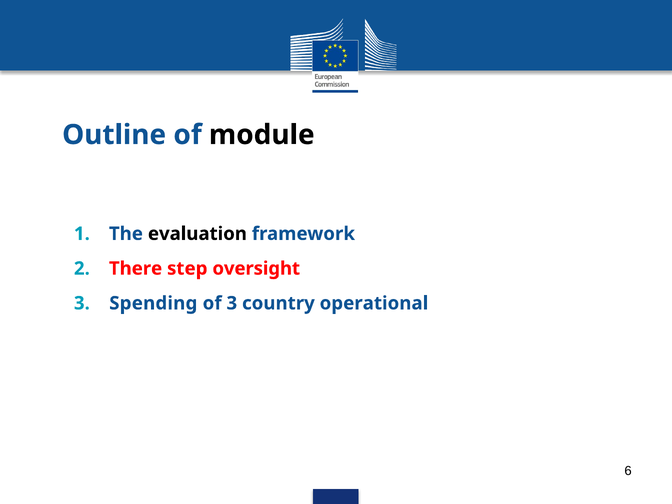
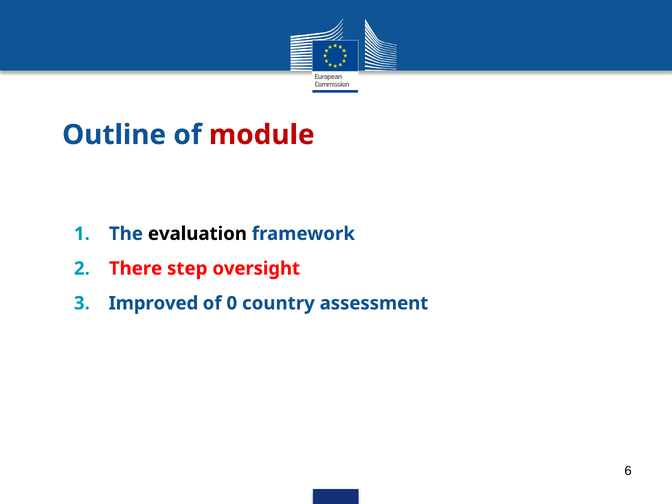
module colour: black -> red (262, 135)
Spending: Spending -> Improved (153, 303)
of 3: 3 -> 0 (232, 303)
operational: operational -> assessment (374, 303)
